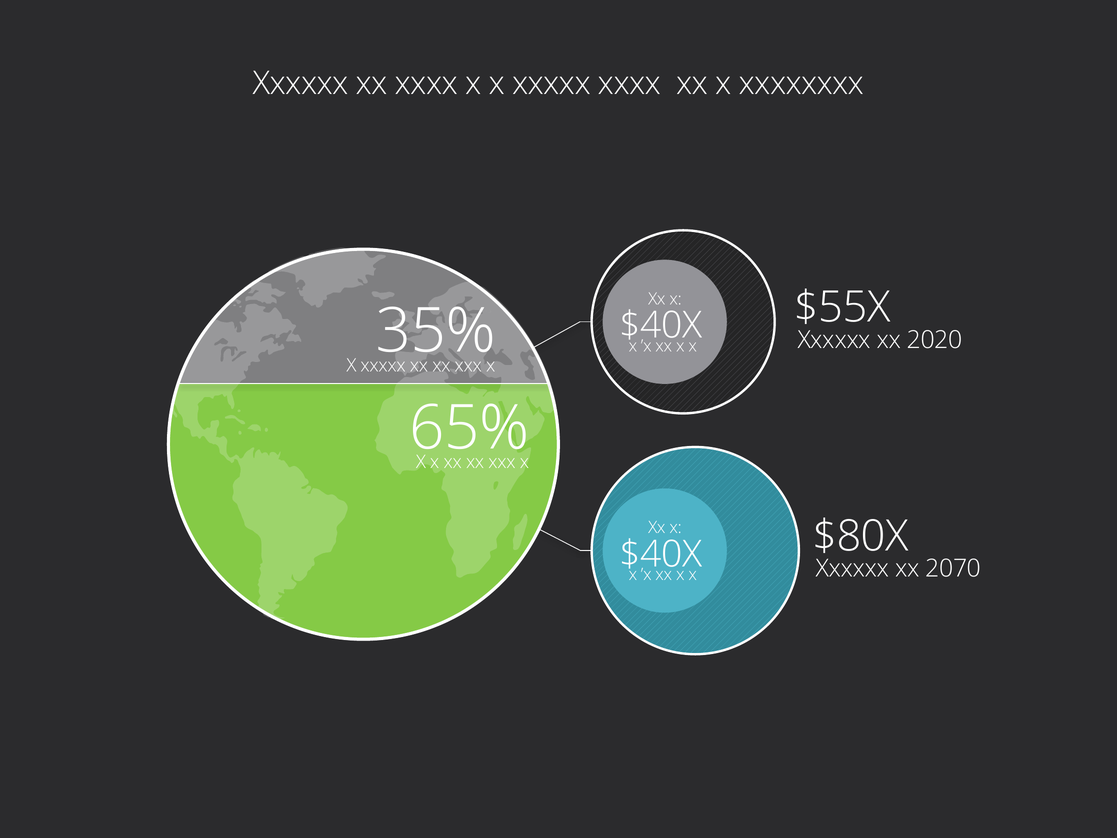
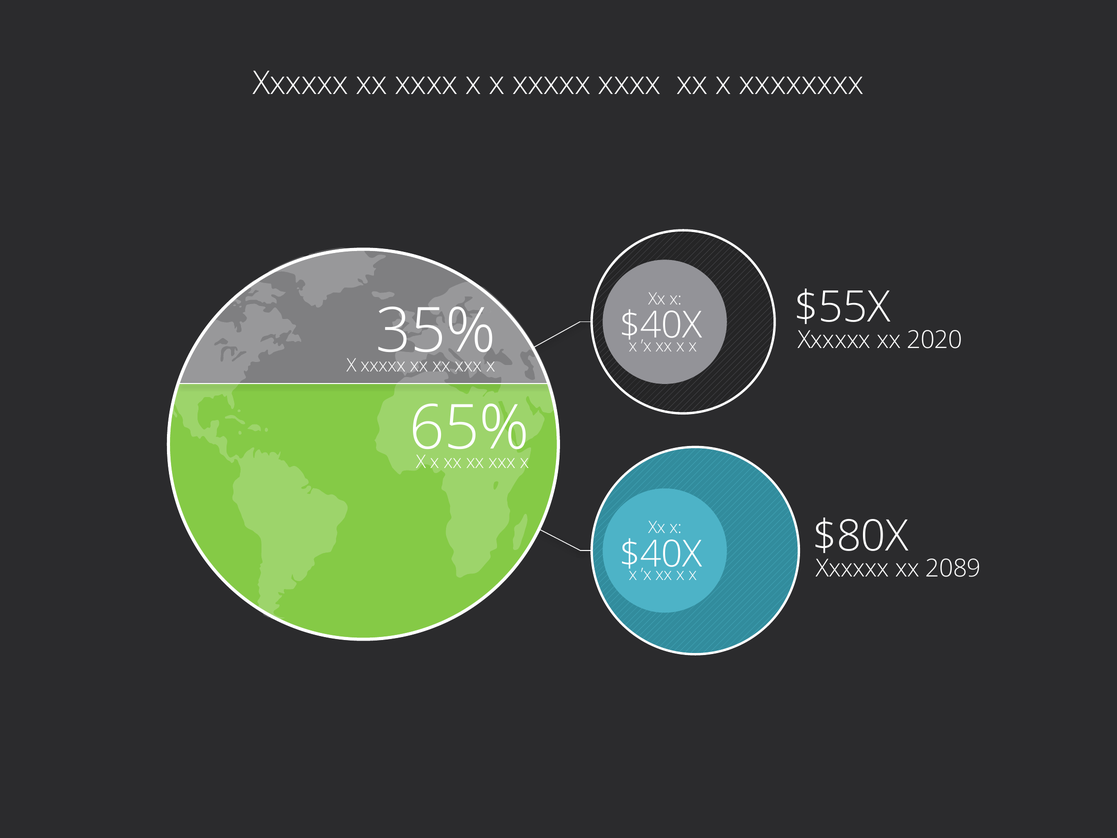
2070: 2070 -> 2089 (953, 569)
